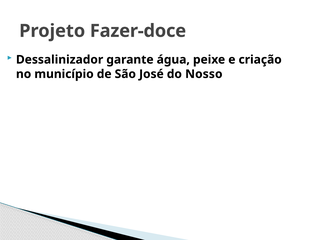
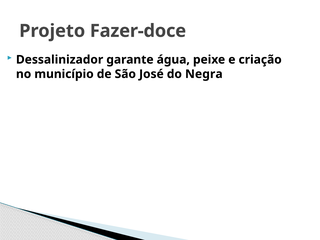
Nosso: Nosso -> Negra (204, 74)
